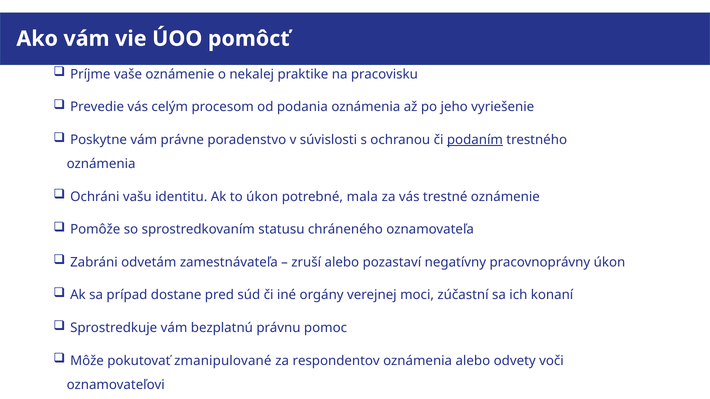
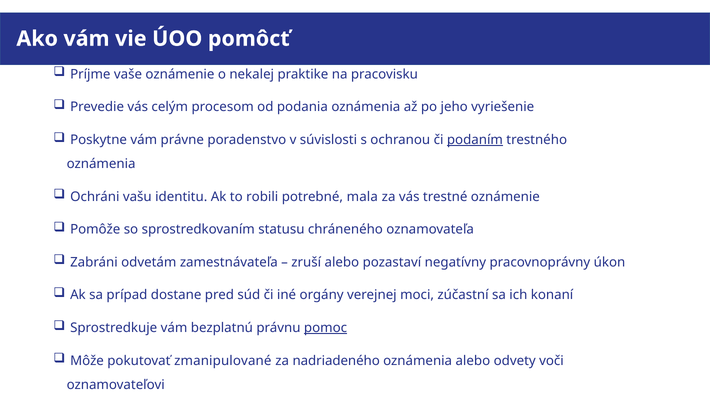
to úkon: úkon -> robili (262, 197)
pomoc underline: none -> present (326, 328)
respondentov: respondentov -> nadriadeného (336, 361)
